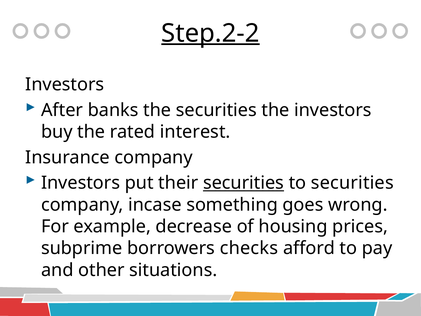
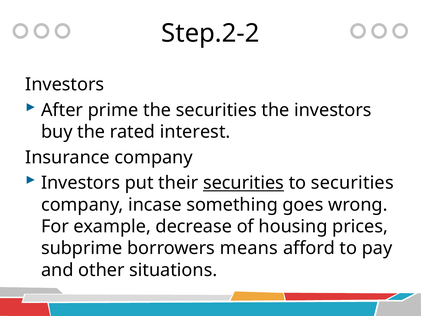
Step.2-2 underline: present -> none (210, 33)
banks: banks -> prime (113, 110)
checks: checks -> means (249, 248)
